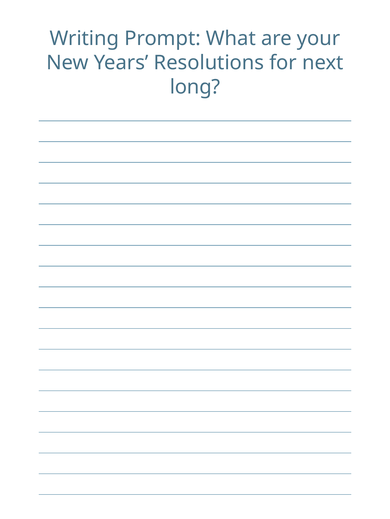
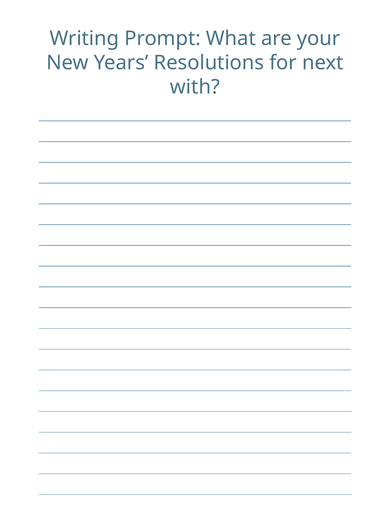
long: long -> with (195, 87)
